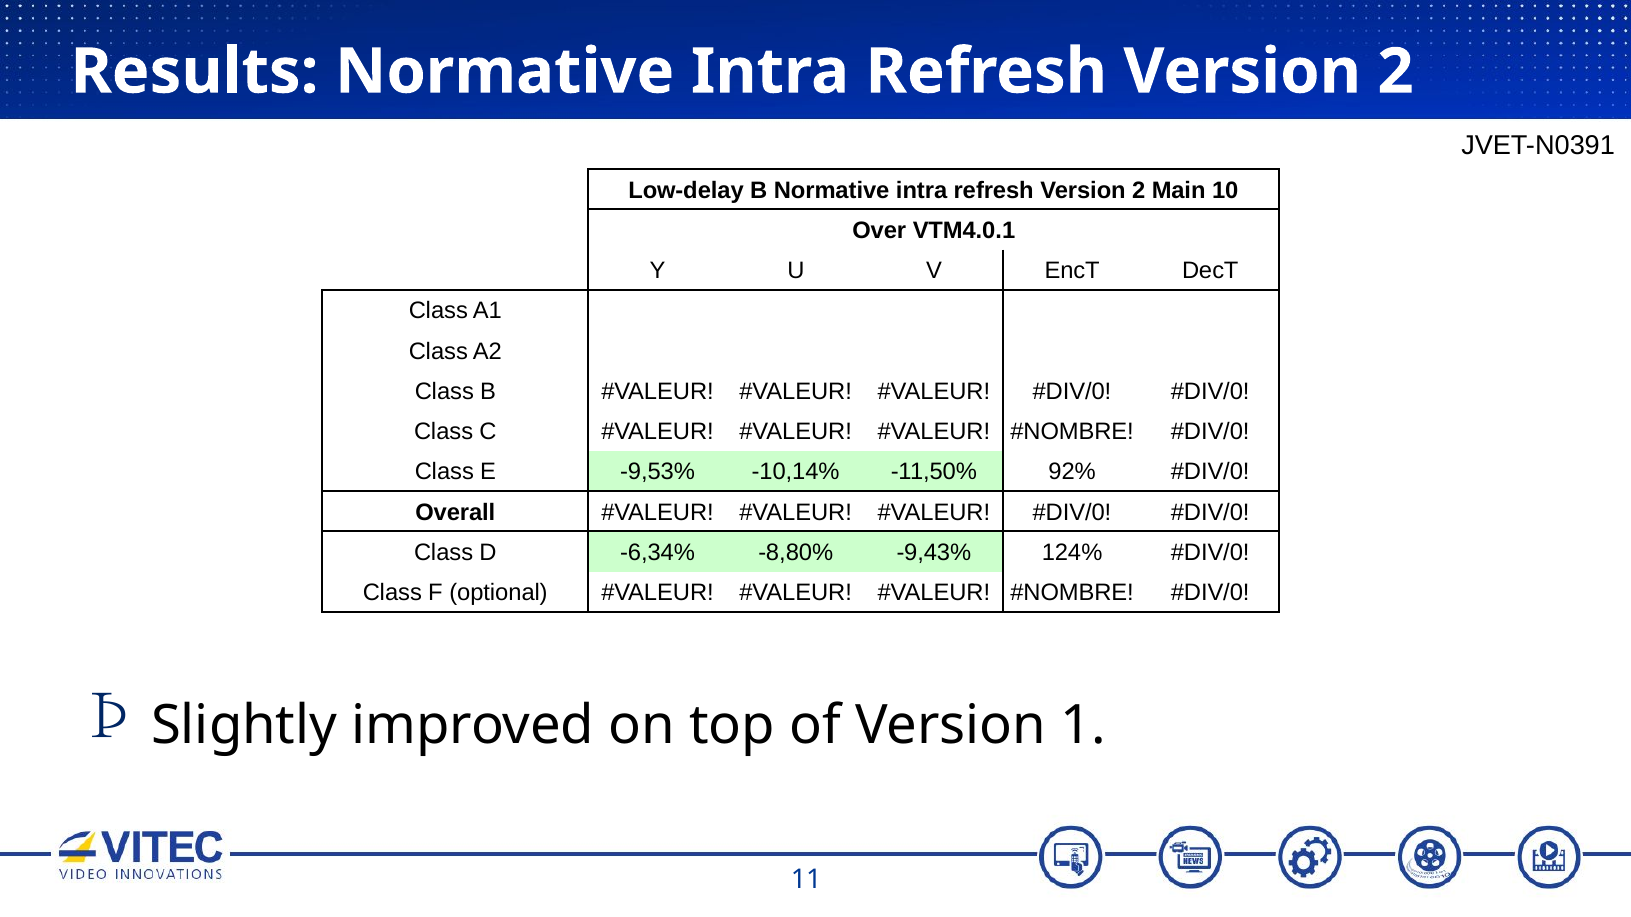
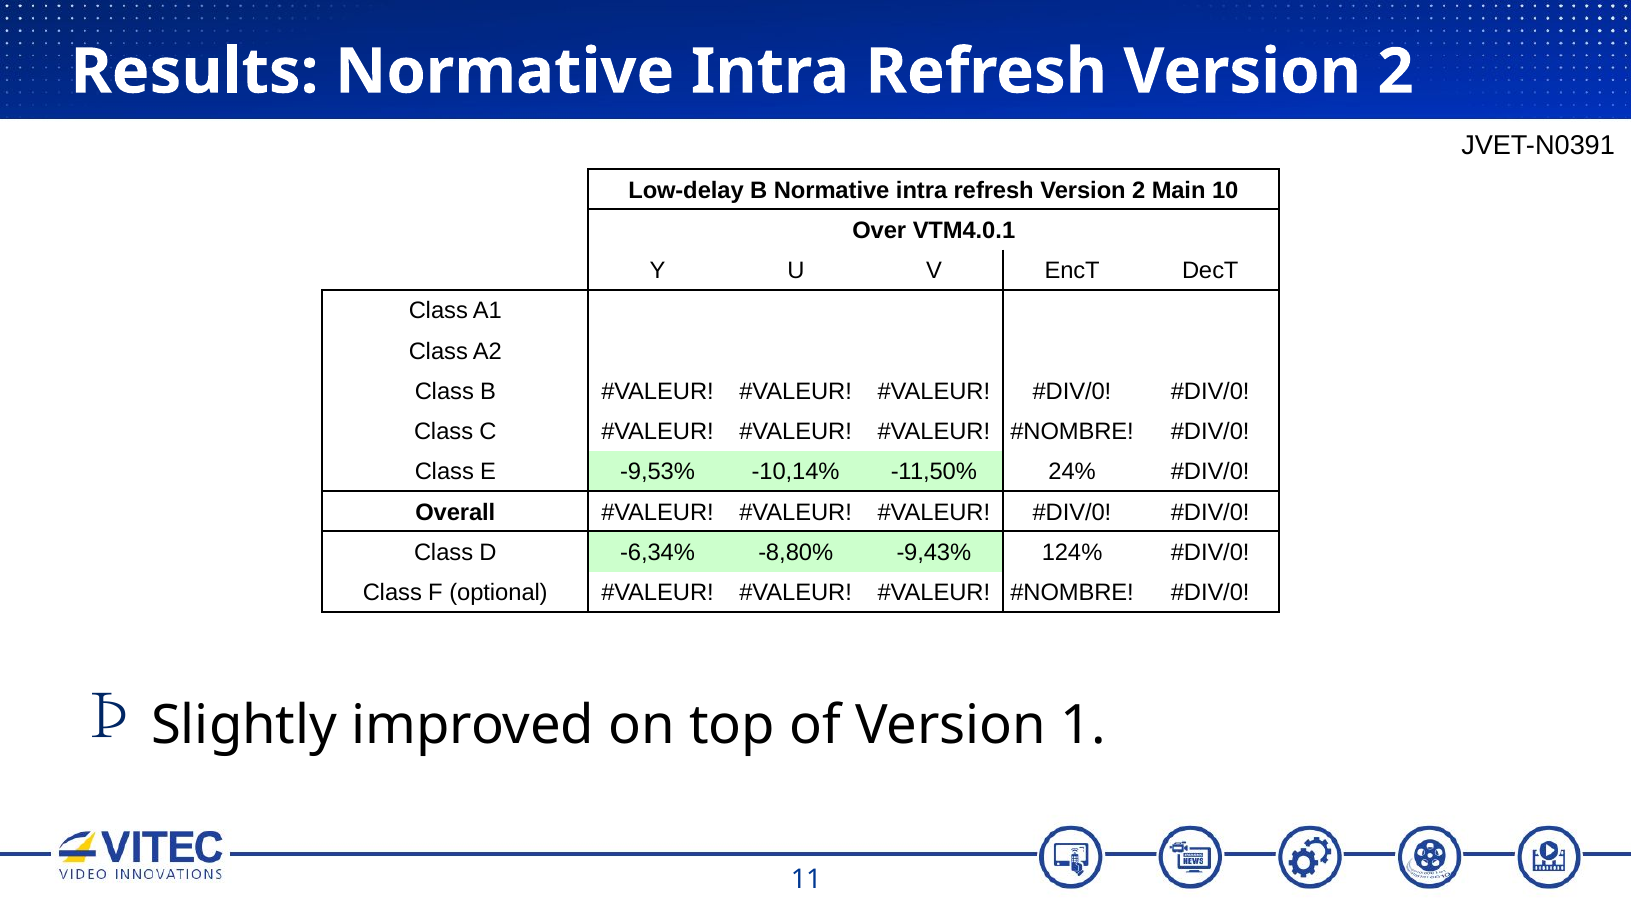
92%: 92% -> 24% (1072, 472)
